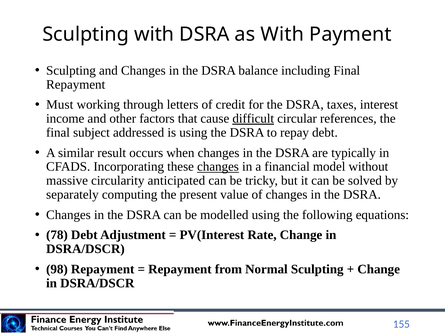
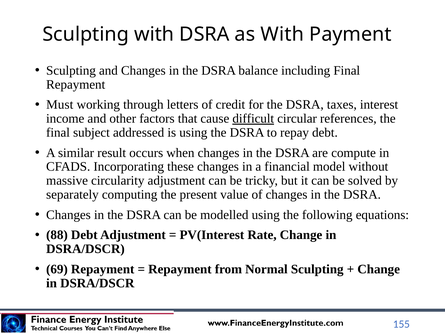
typically: typically -> compute (354, 153)
changes underline: present -> none (218, 167)
circularity anticipated: anticipated -> adjustment (176, 181)
78: 78 -> 88 (57, 236)
98: 98 -> 69 (57, 270)
